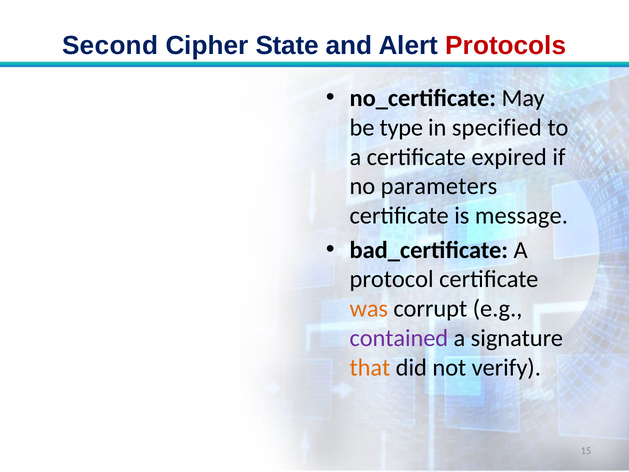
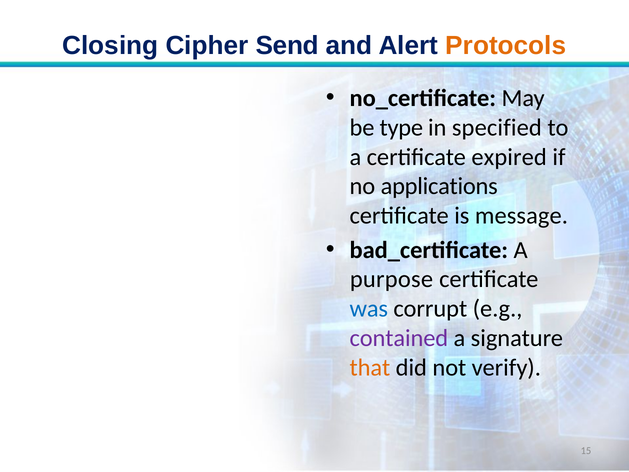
Second: Second -> Closing (110, 45)
State: State -> Send (287, 45)
Protocols colour: red -> orange (506, 45)
parameters: parameters -> applications (439, 186)
protocol: protocol -> purpose (391, 279)
was colour: orange -> blue (369, 309)
